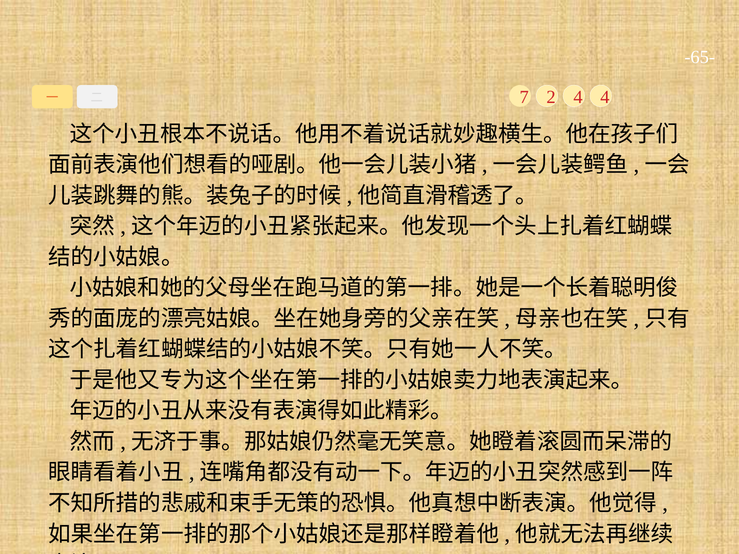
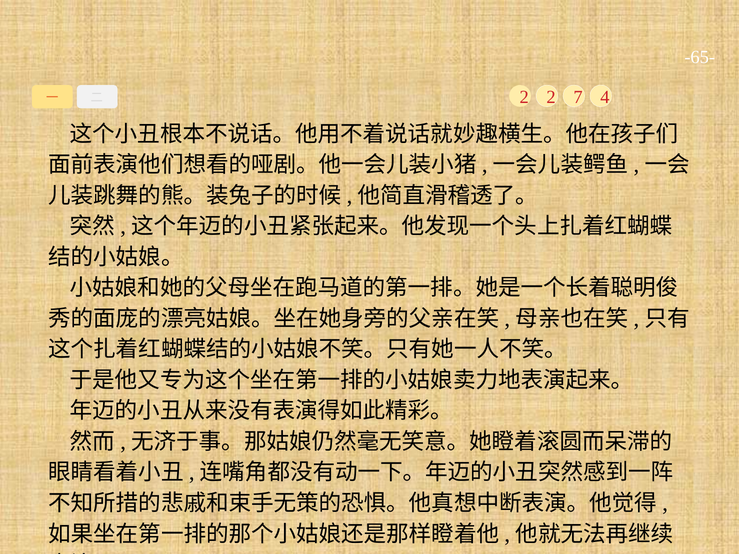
7: 7 -> 2 (524, 97)
2 4: 4 -> 7 (578, 97)
